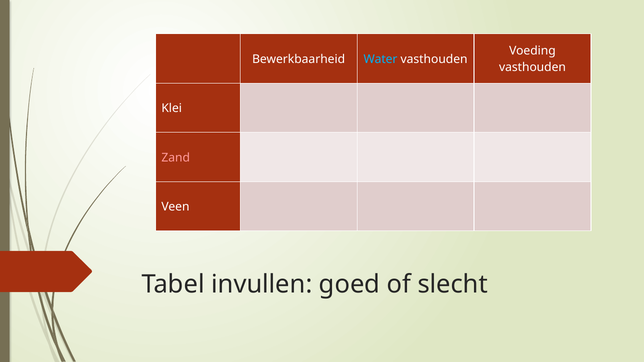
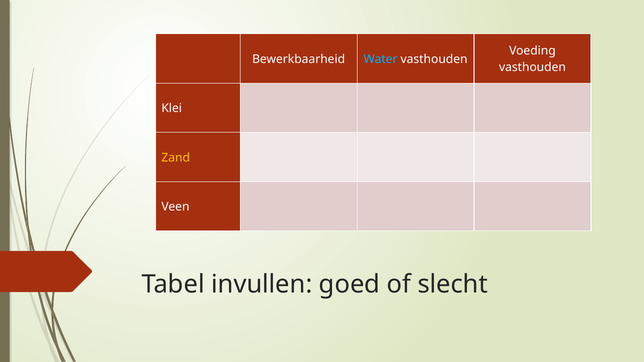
Zand colour: pink -> yellow (176, 158)
